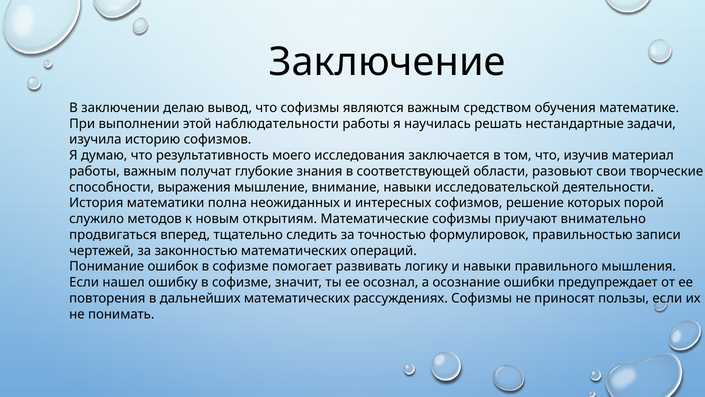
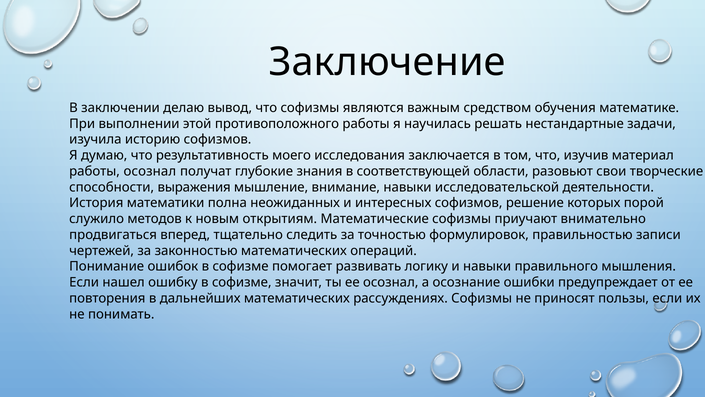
наблюдательности: наблюдательности -> противоположного (277, 124)
работы важным: важным -> осознал (150, 171)
